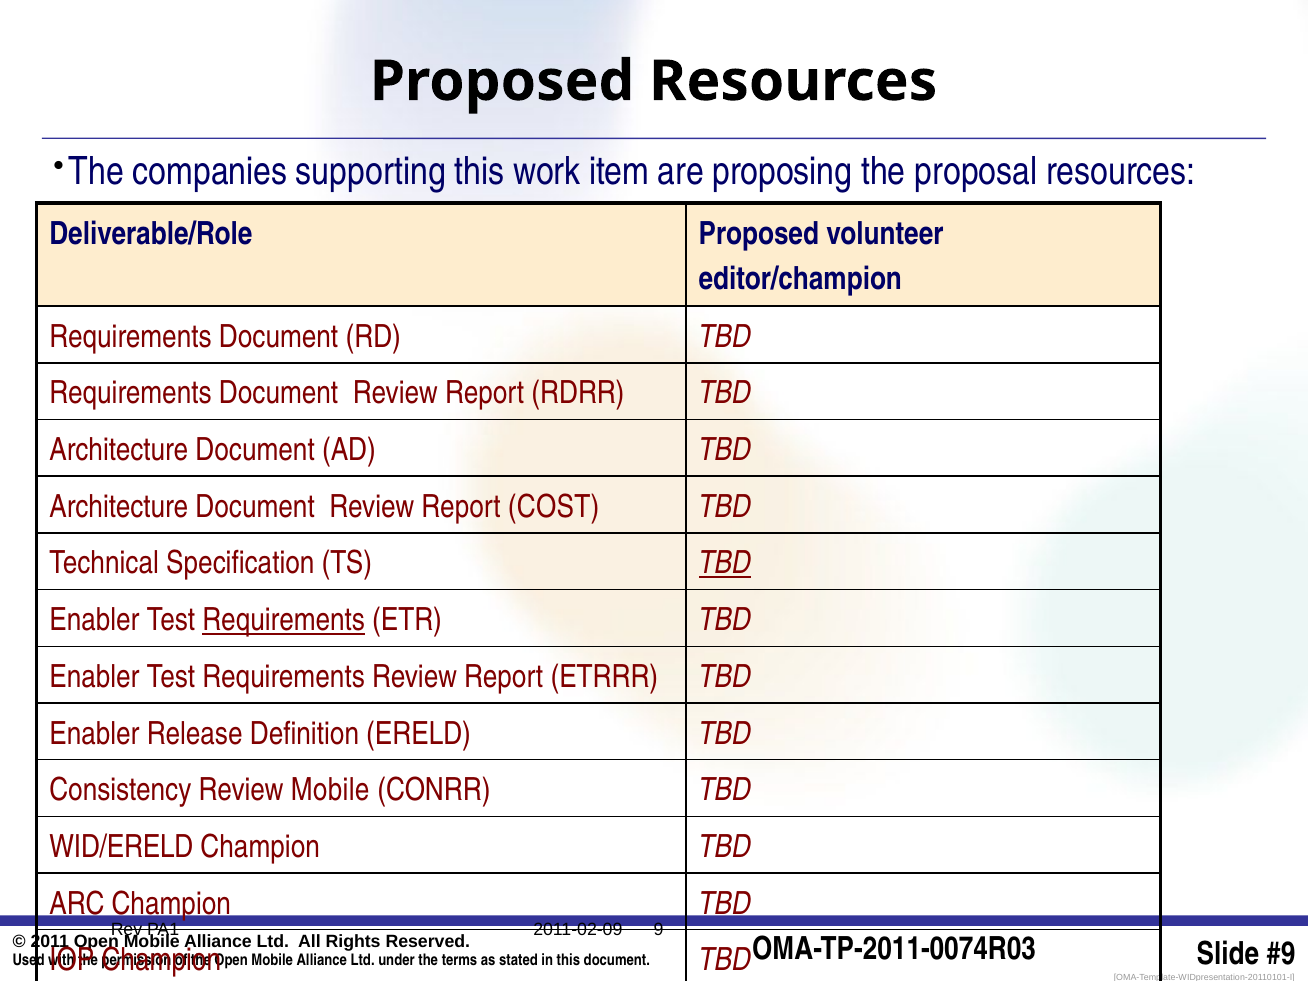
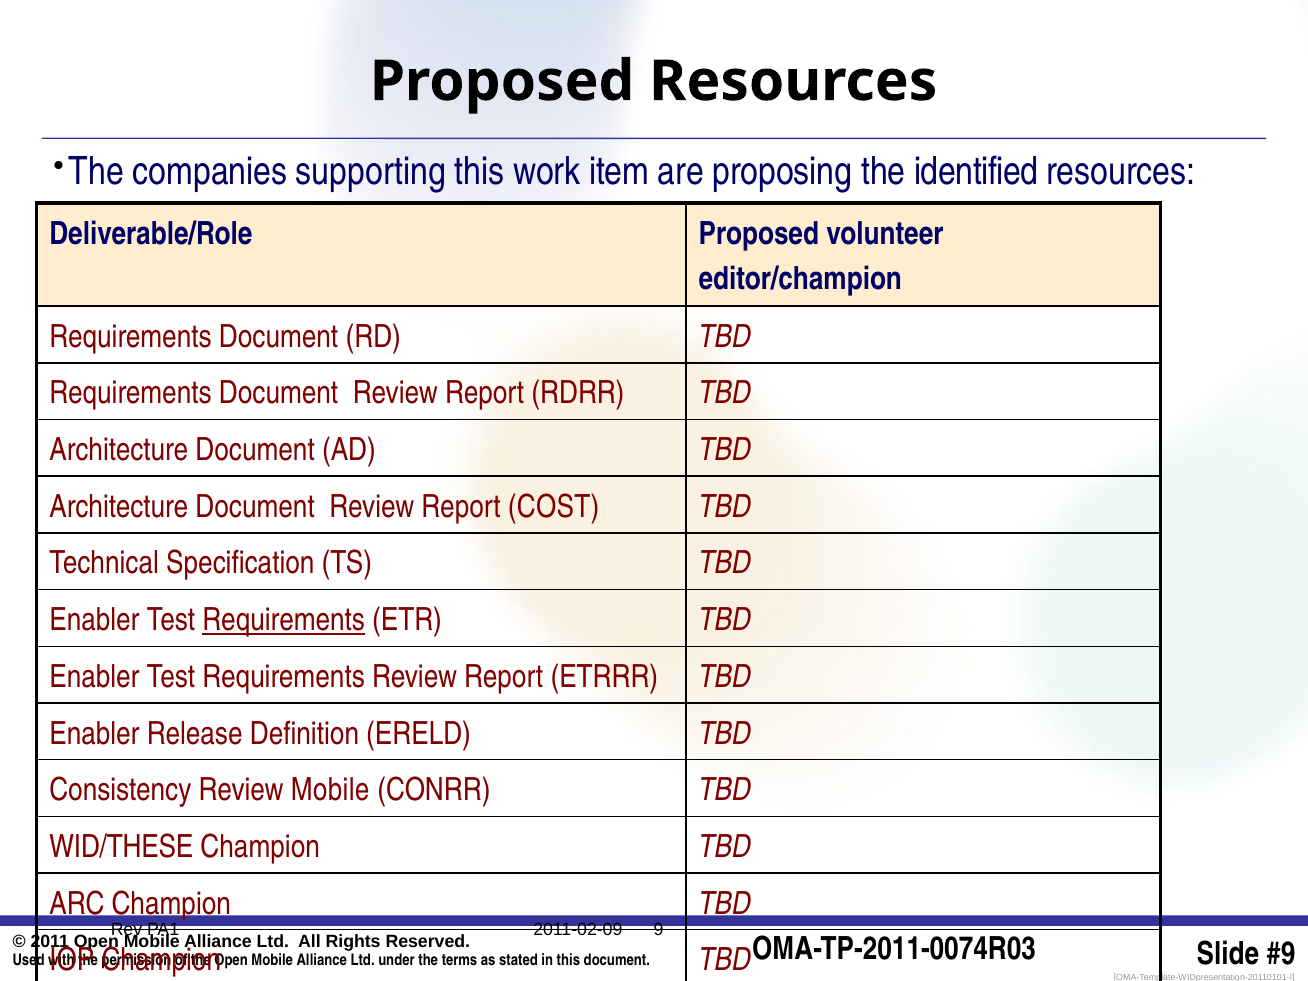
proposal: proposal -> identified (976, 172)
TBD underline: present -> none (725, 564)
WID/ERELD: WID/ERELD -> WID/THESE (121, 847)
